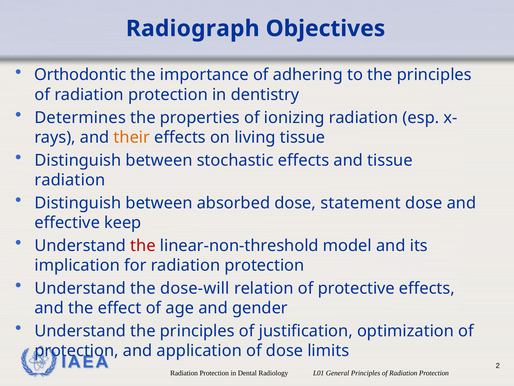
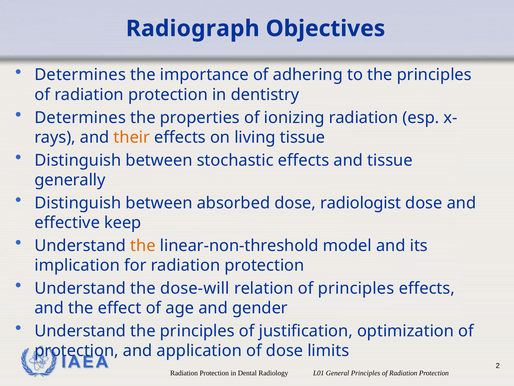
Orthodontic: Orthodontic -> Determines (80, 75)
radiation: radiation -> generally (70, 180)
statement: statement -> radiologist (361, 203)
the colour: red -> orange (143, 245)
of protective: protective -> principles (356, 288)
